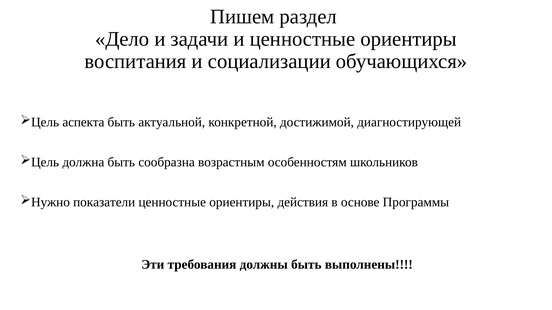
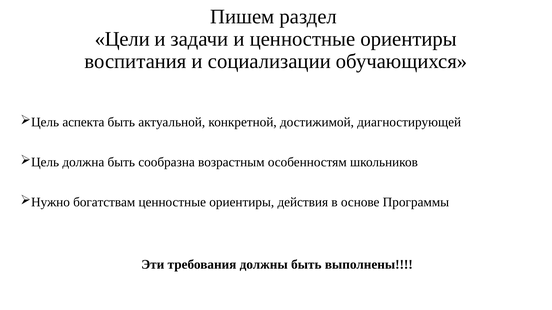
Дело: Дело -> Цели (122, 39)
показатели: показатели -> богатствам (104, 202)
